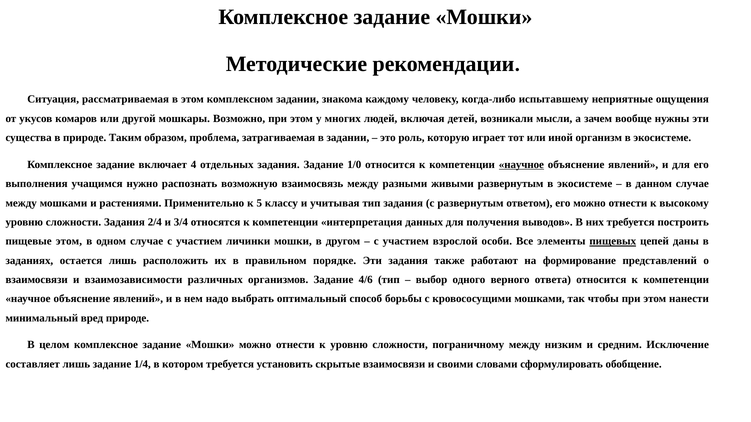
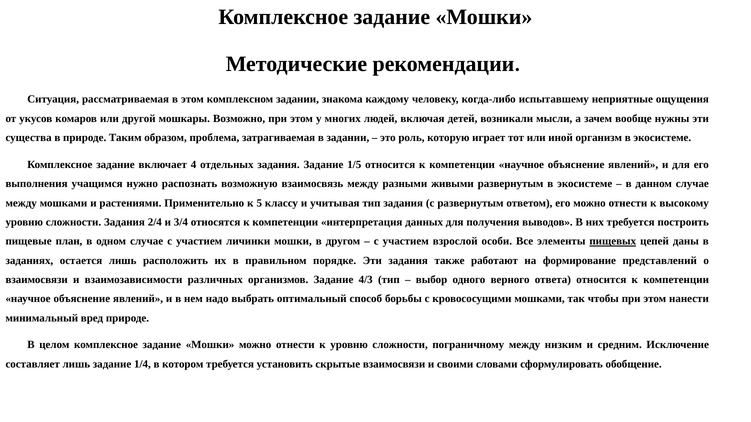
1/0: 1/0 -> 1/5 (354, 165)
научное underline: present -> none (521, 165)
пищевые этом: этом -> план (69, 242)
4/6: 4/6 -> 4/3 (366, 280)
